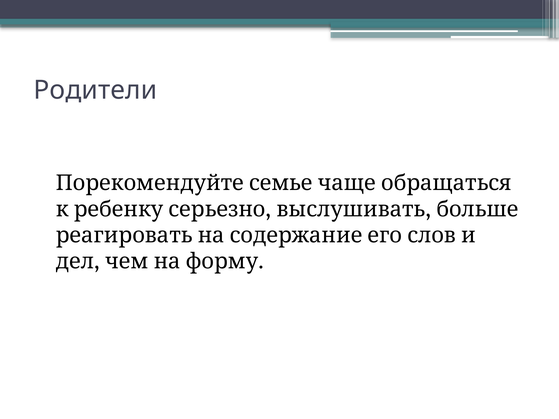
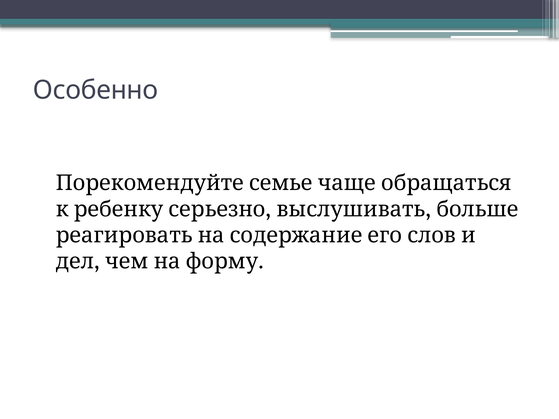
Родители: Родители -> Особенно (96, 90)
